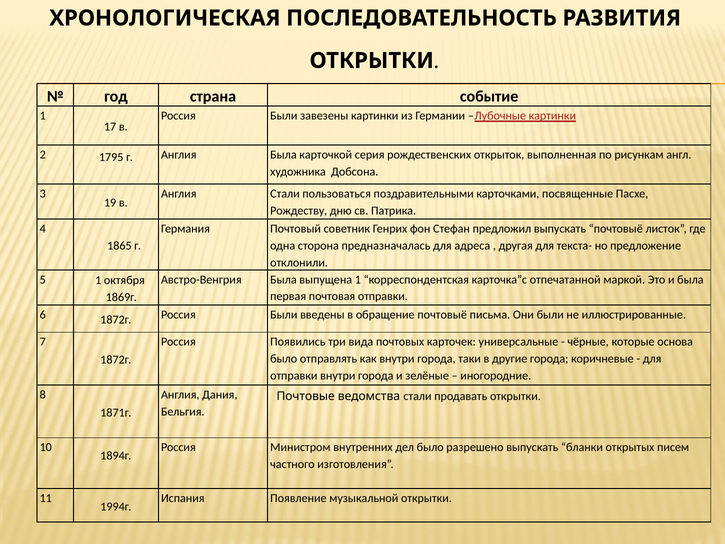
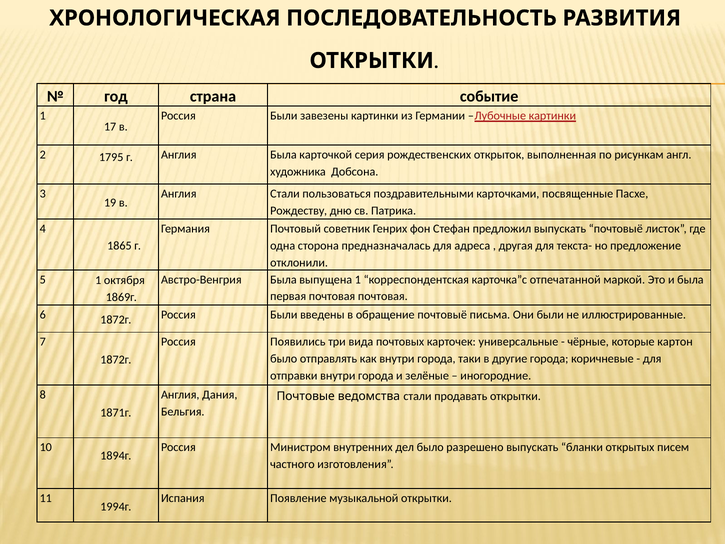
почтовая отправки: отправки -> почтовая (383, 296)
основа: основа -> картон (675, 342)
